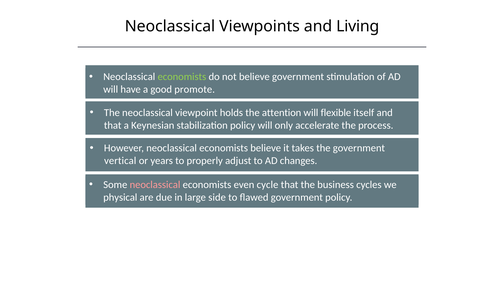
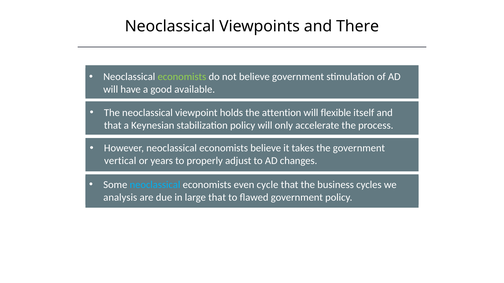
Living: Living -> There (358, 26)
promote: promote -> available (195, 90)
neoclassical colour: pink -> light blue (155, 185)
physical: physical -> analysis (120, 198)
large side: side -> that (217, 198)
